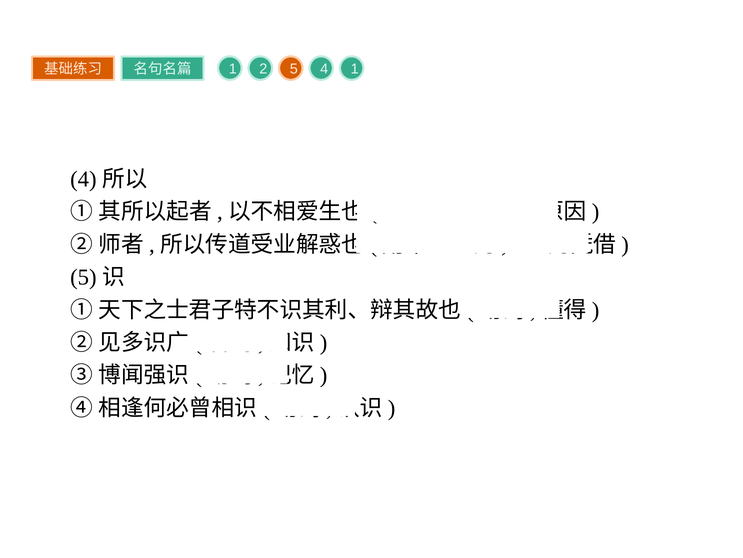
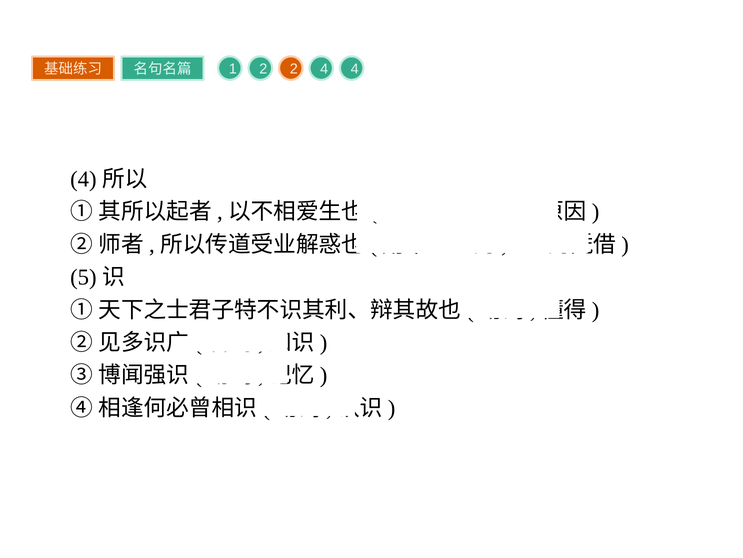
2 5: 5 -> 2 (294, 69)
4 1: 1 -> 4 (355, 69)
